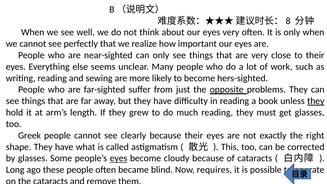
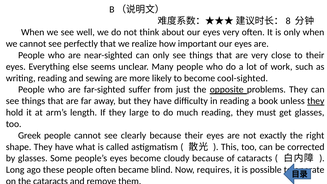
hers-sighted: hers-sighted -> cool-sighted (243, 78)
grew: grew -> large (139, 112)
eyes underline: present -> none (119, 158)
